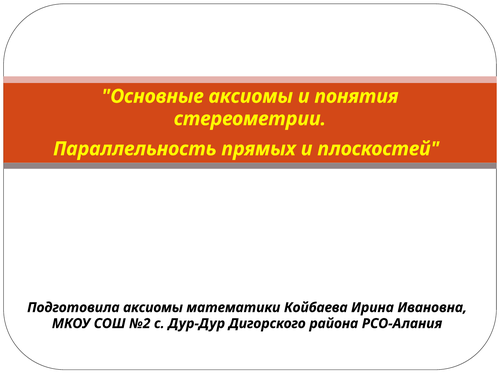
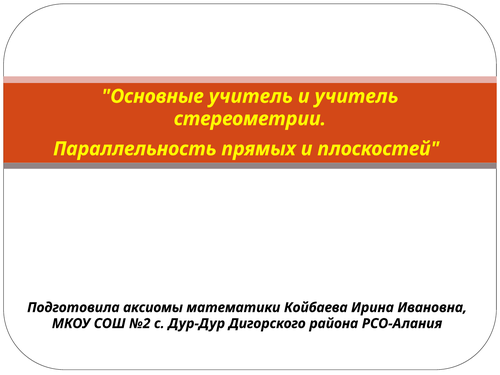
Основные аксиомы: аксиомы -> учитель (251, 96)
и понятия: понятия -> учитель (356, 96)
